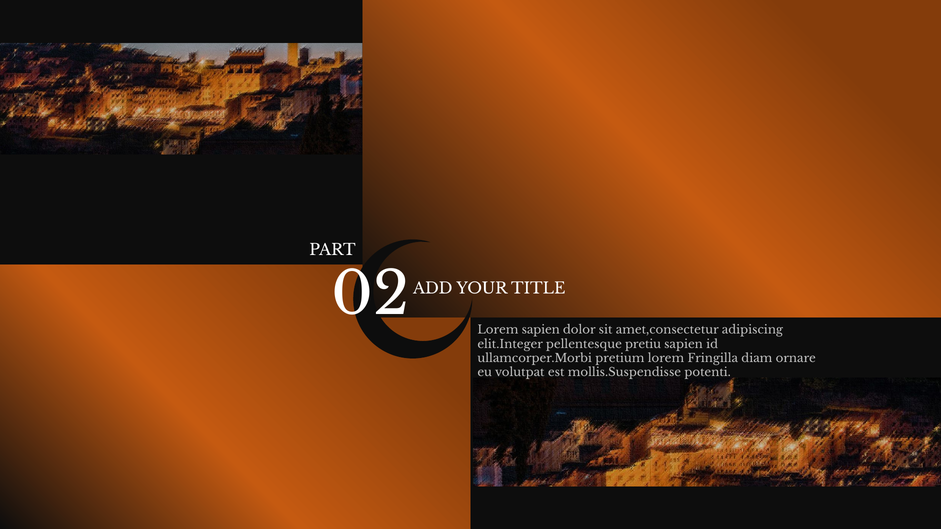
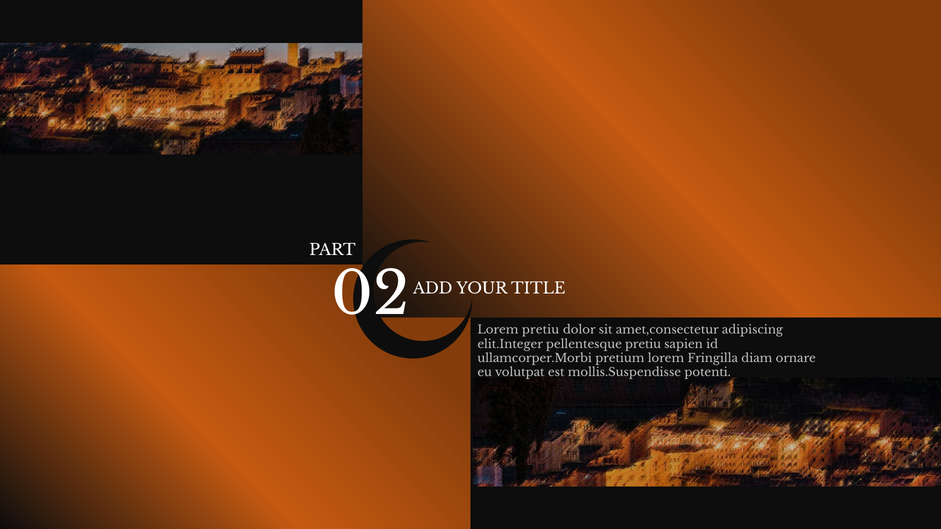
Lorem sapien: sapien -> pretiu (541, 330)
